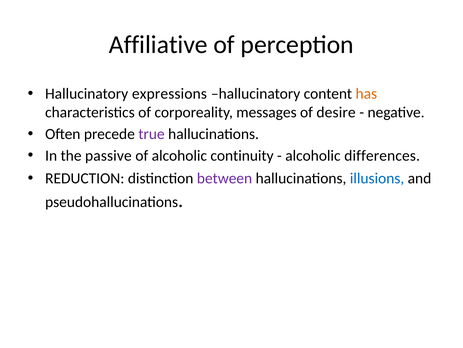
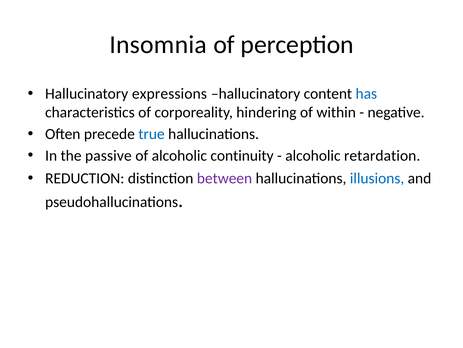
Affiliative: Affiliative -> Insomnia (158, 45)
has colour: orange -> blue (366, 94)
messages: messages -> hindering (266, 112)
desire: desire -> within (336, 112)
true colour: purple -> blue (151, 134)
differences: differences -> retardation (382, 155)
